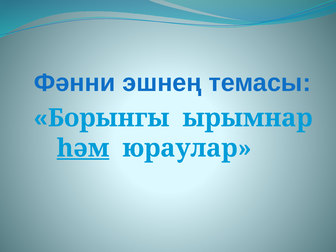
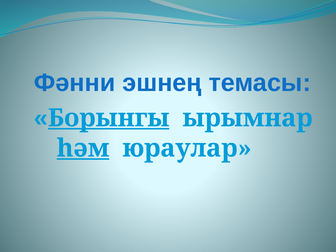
Борынгы underline: none -> present (109, 118)
